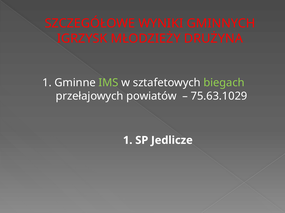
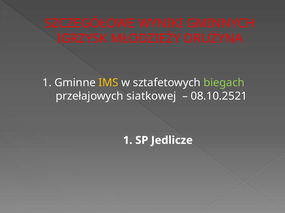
IMS colour: light green -> yellow (109, 83)
powiatów: powiatów -> siatkowej (151, 96)
75.63.1029: 75.63.1029 -> 08.10.2521 (219, 96)
